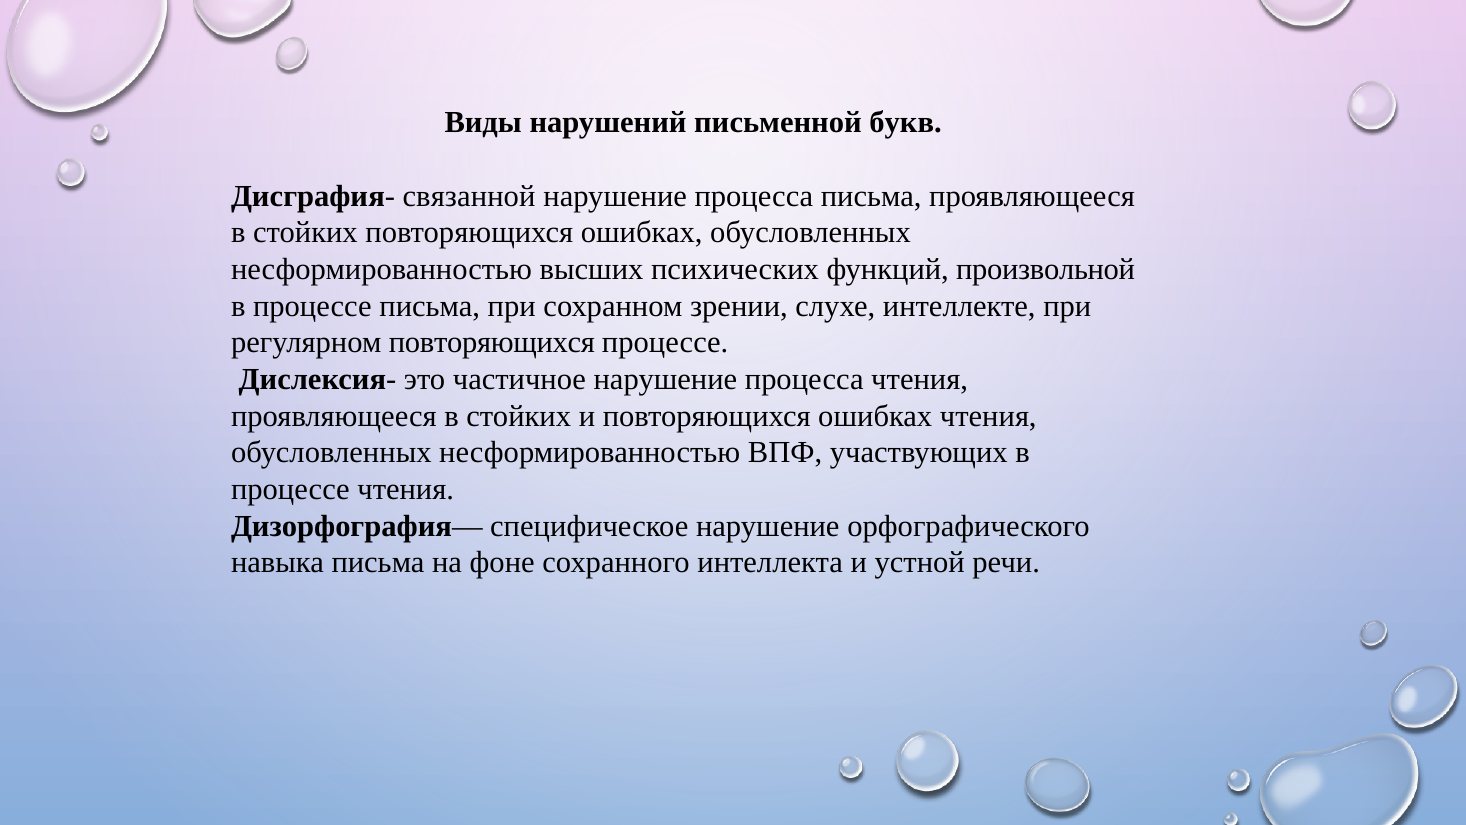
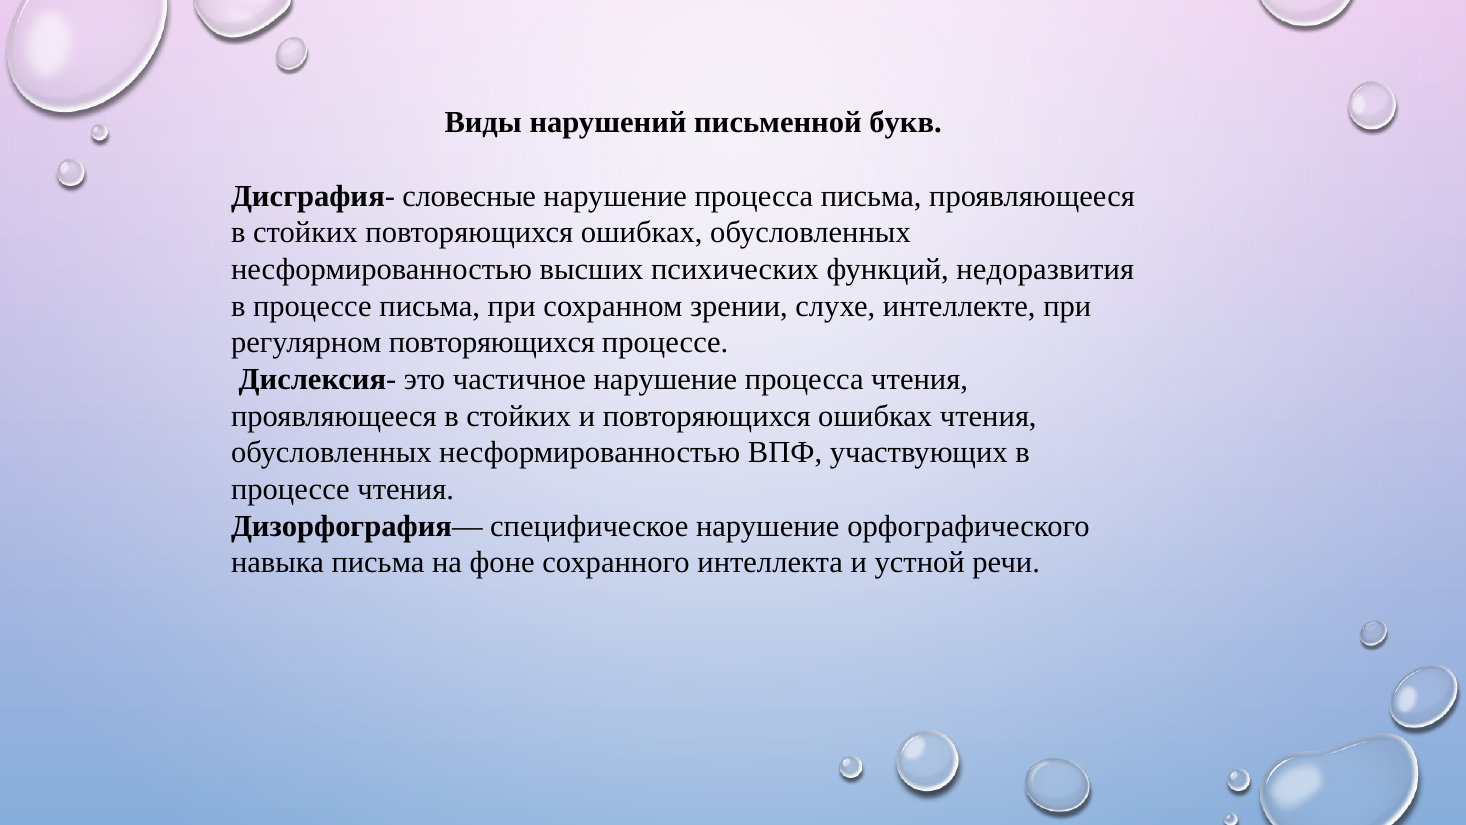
связанной: связанной -> словесные (469, 196)
произвольной: произвольной -> недоразвития (1045, 269)
